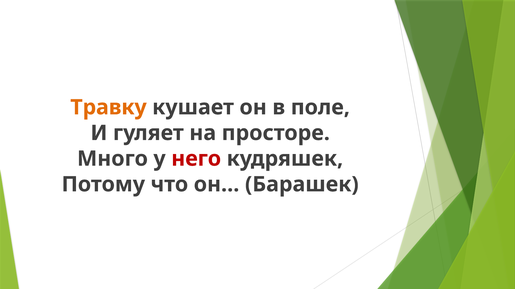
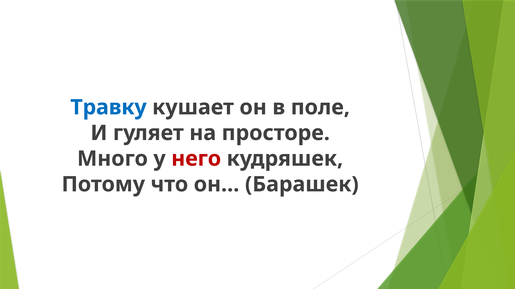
Травку colour: orange -> blue (108, 108)
